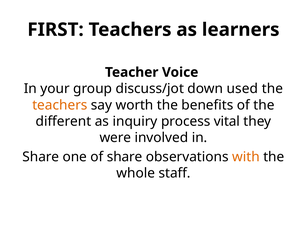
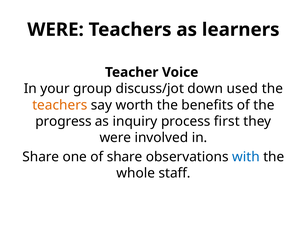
FIRST: FIRST -> WERE (56, 30)
different: different -> progress (64, 122)
vital: vital -> first (227, 122)
with colour: orange -> blue (246, 157)
